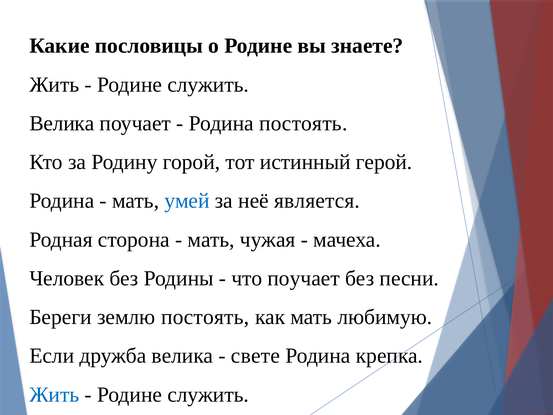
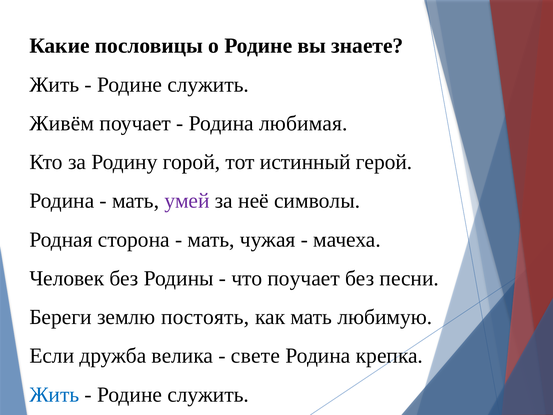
Велика: Велика -> Живём (62, 123)
Родина постоять: постоять -> любимая (303, 123)
умей colour: blue -> purple (187, 201)
является: является -> символы (317, 201)
